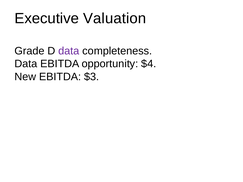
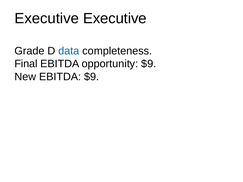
Executive Valuation: Valuation -> Executive (115, 18)
data colour: purple -> blue (69, 51)
Data: Data -> Final (26, 64)
opportunity $4: $4 -> $9 (149, 64)
EBITDA $3: $3 -> $9 (92, 77)
